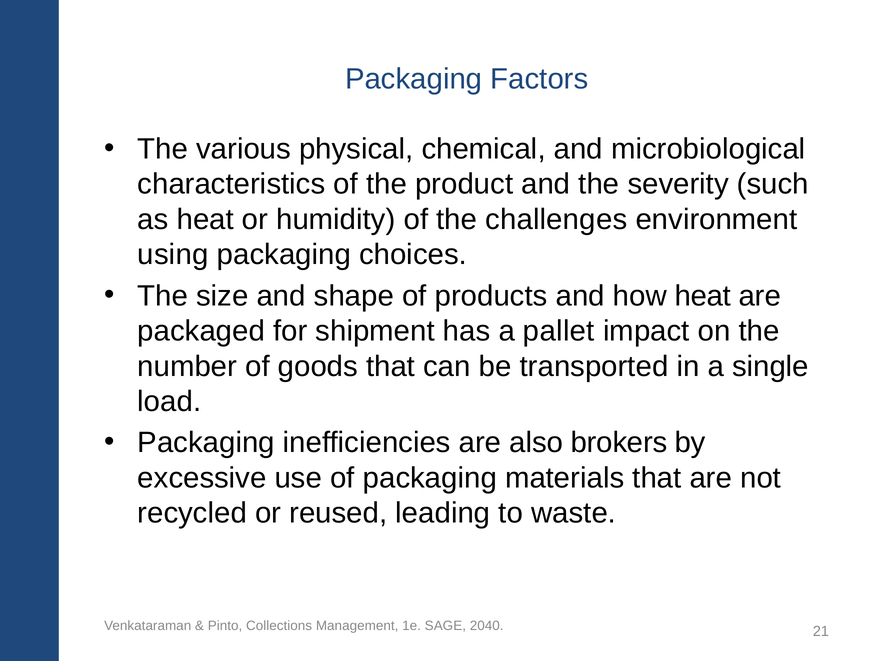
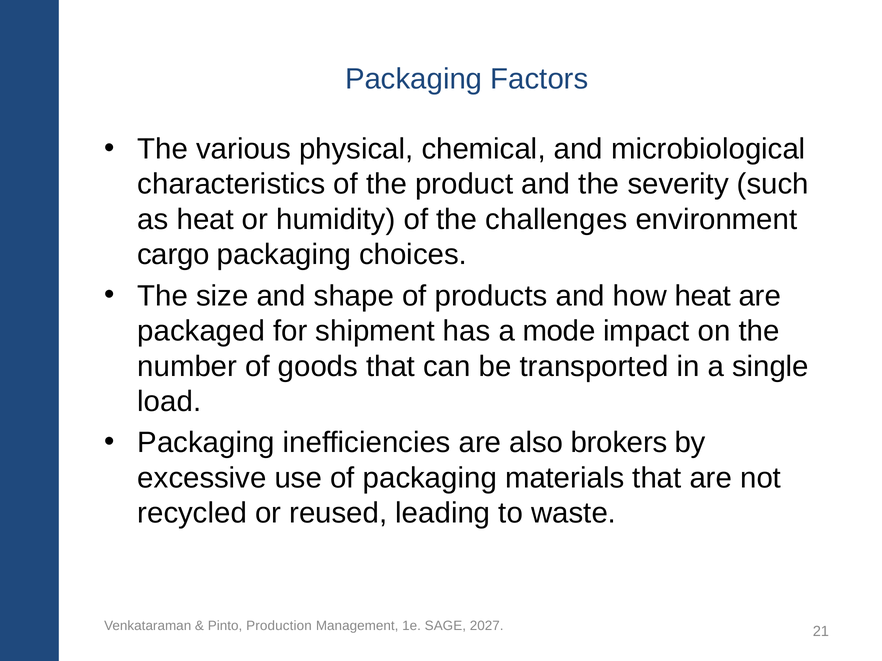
using: using -> cargo (173, 255)
pallet: pallet -> mode (559, 331)
Collections: Collections -> Production (279, 626)
2040: 2040 -> 2027 (487, 626)
